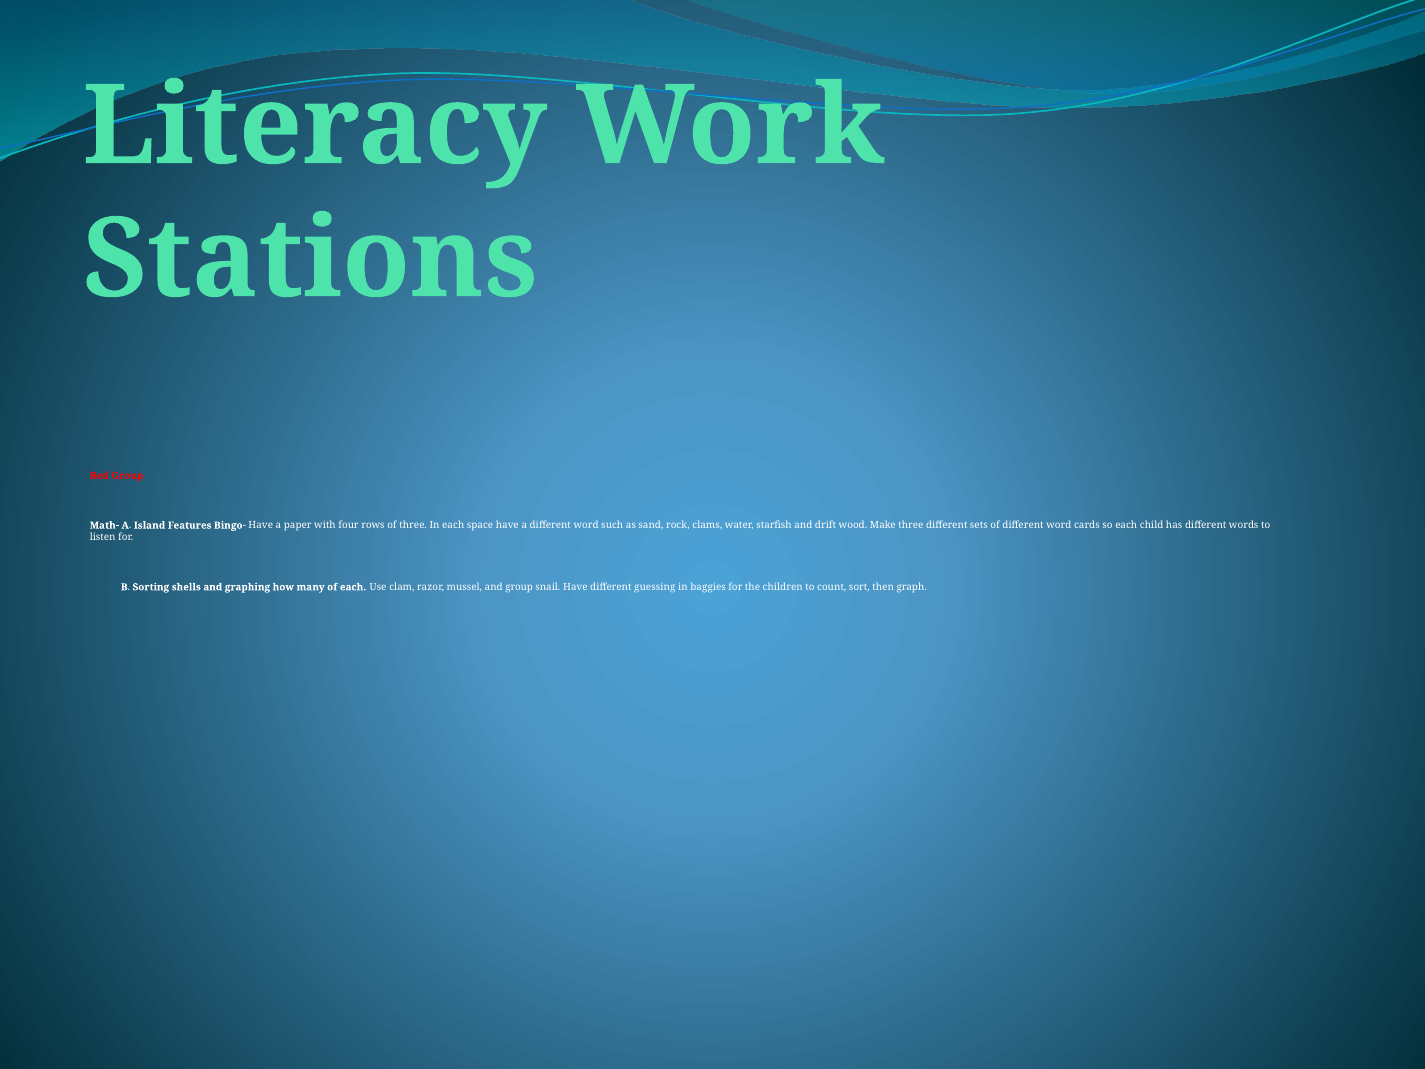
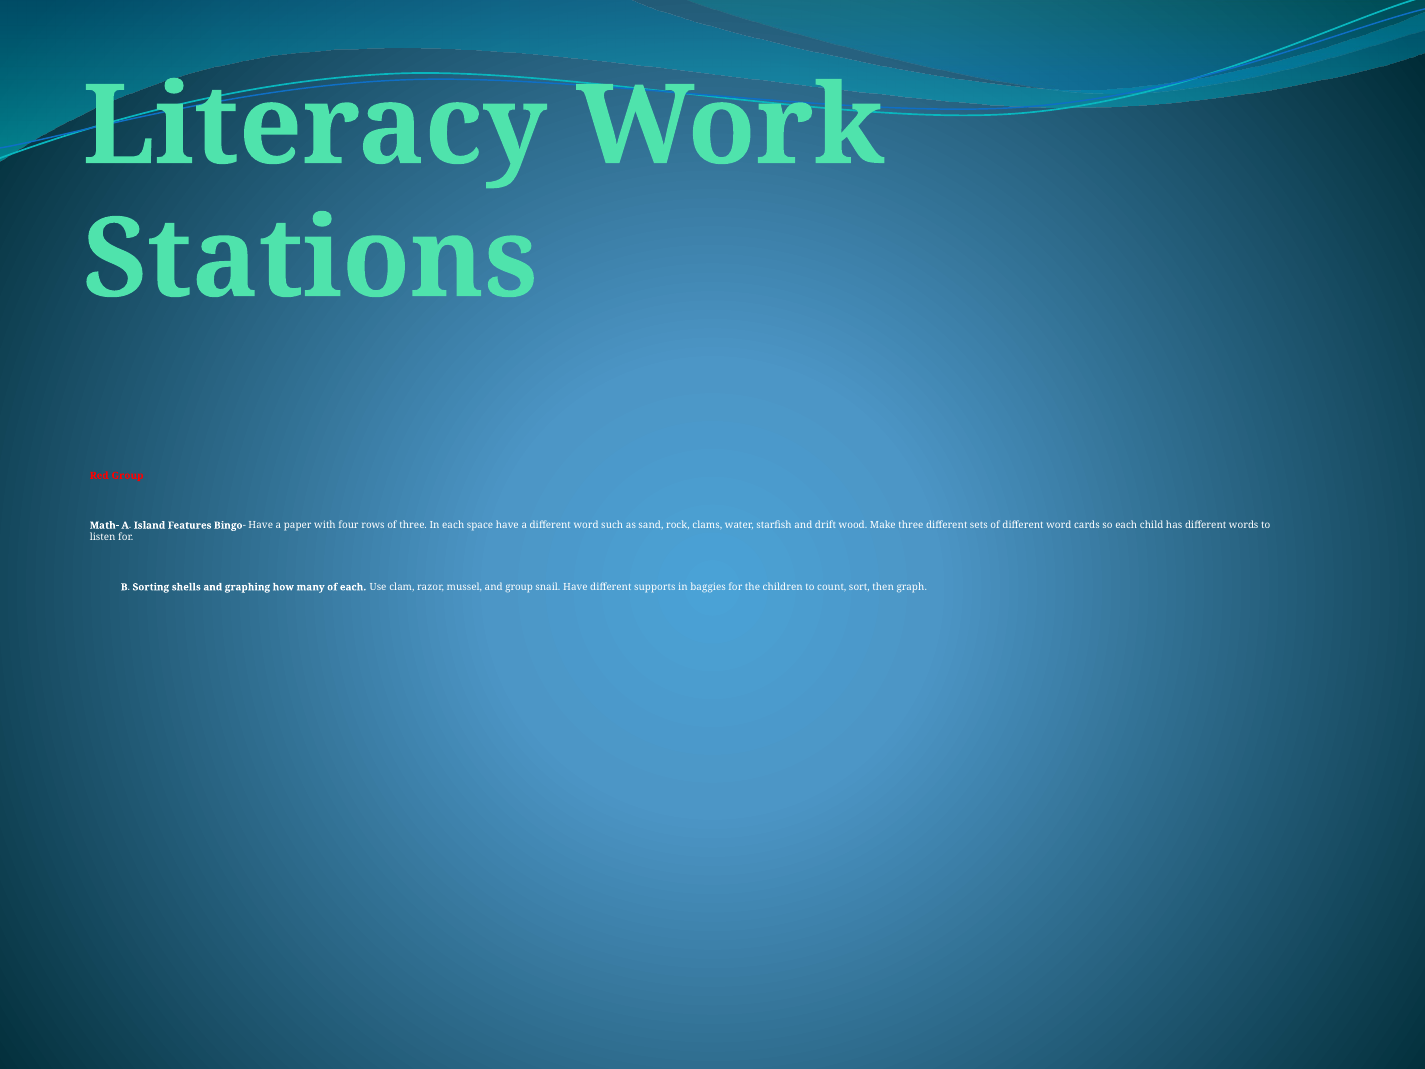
guessing: guessing -> supports (655, 587)
